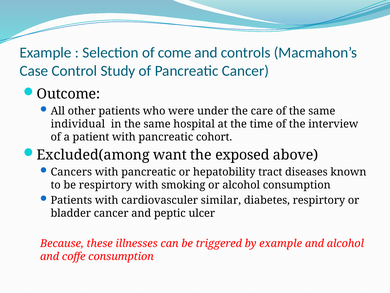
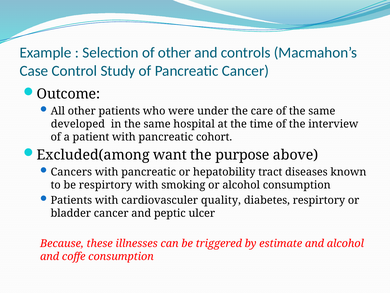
of come: come -> other (175, 53)
individual: individual -> developed (78, 124)
exposed: exposed -> purpose (242, 155)
similar: similar -> quality (221, 200)
by example: example -> estimate (281, 243)
